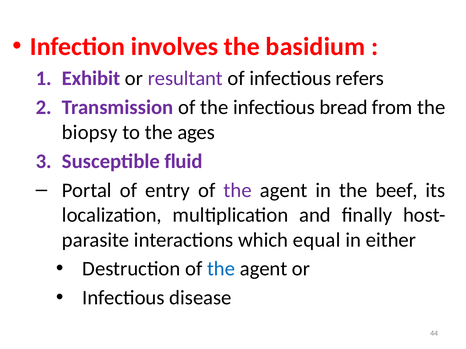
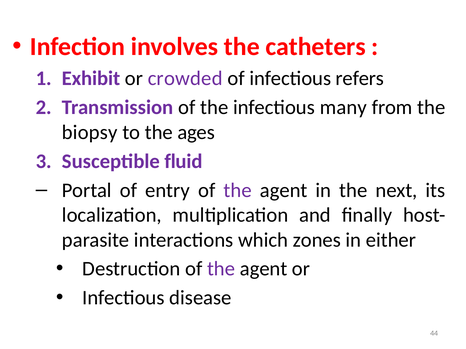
basidium: basidium -> catheters (316, 47)
resultant: resultant -> crowded (185, 79)
bread: bread -> many (343, 108)
beef: beef -> next (397, 190)
equal: equal -> zones (317, 240)
the colour: blue -> purple (221, 269)
